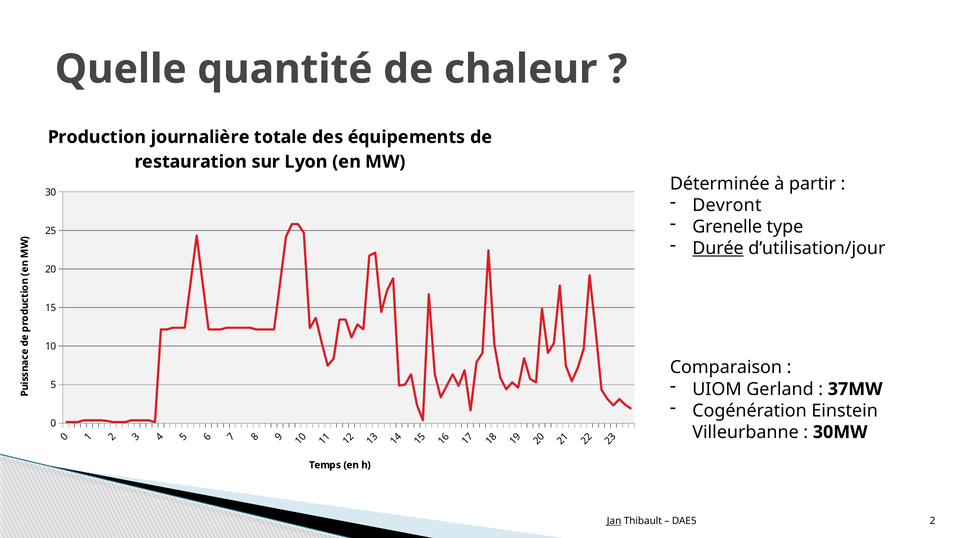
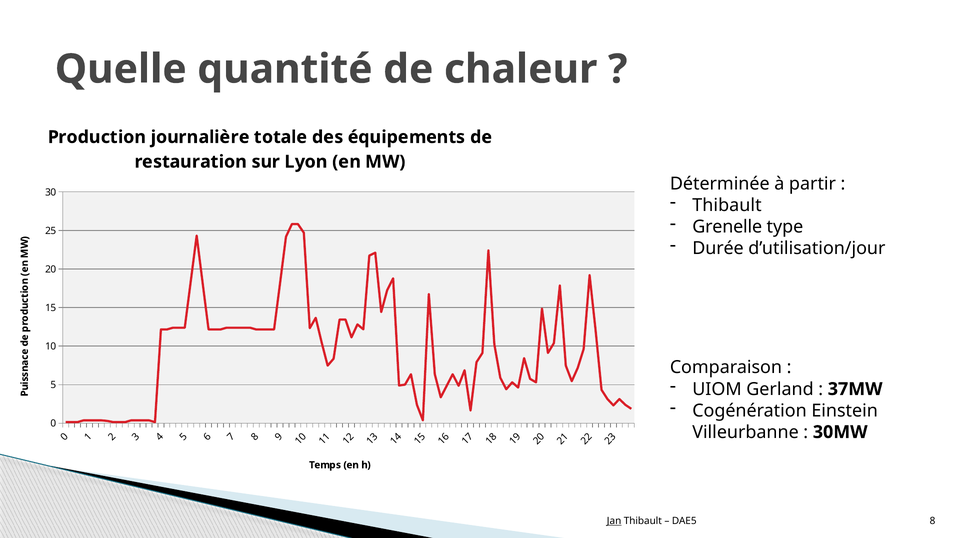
Devront: Devront -> Thibault (727, 205)
Durée underline: present -> none (718, 248)
DAE5 2: 2 -> 8 (932, 521)
